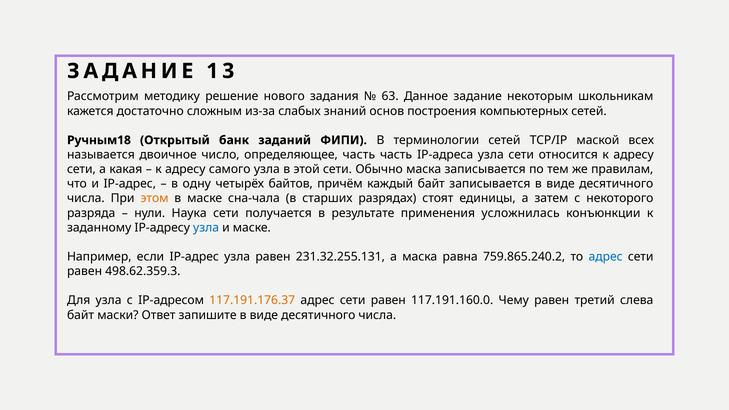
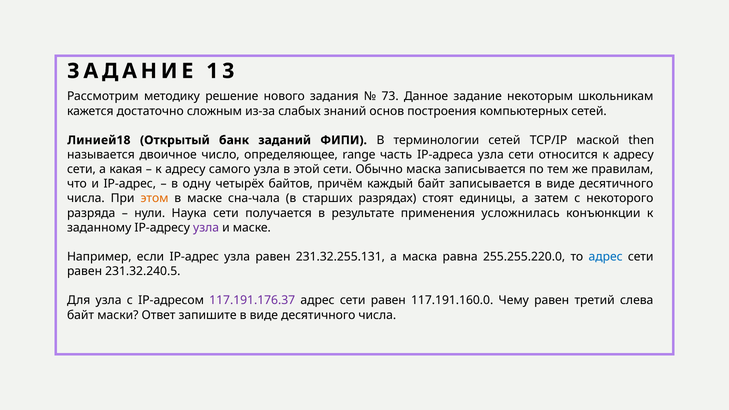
63: 63 -> 73 (390, 96)
Ручным18: Ручным18 -> Линией18 (99, 140)
всех: всех -> then (641, 140)
определяющее часть: часть -> range (359, 155)
узла colour: blue -> purple (206, 228)
759.865.240.2: 759.865.240.2 -> 255.255.220.0 (524, 257)
498.62.359.3: 498.62.359.3 -> 231.32.240.5 (143, 271)
117.191.176.37 colour: orange -> purple (252, 301)
